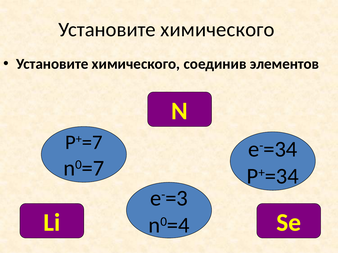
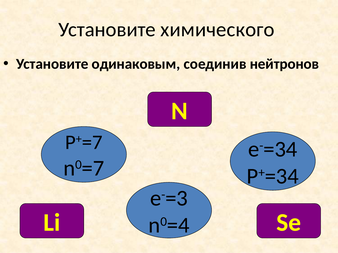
химического: химического -> одинаковым (136, 64)
элементов: элементов -> нейтронов (284, 64)
